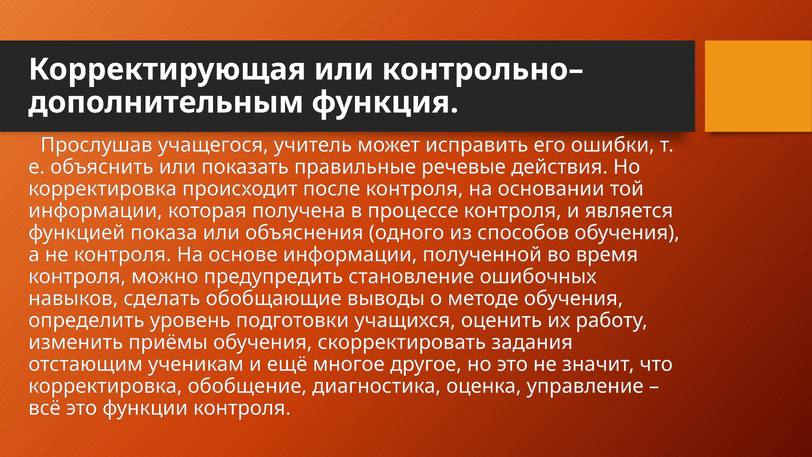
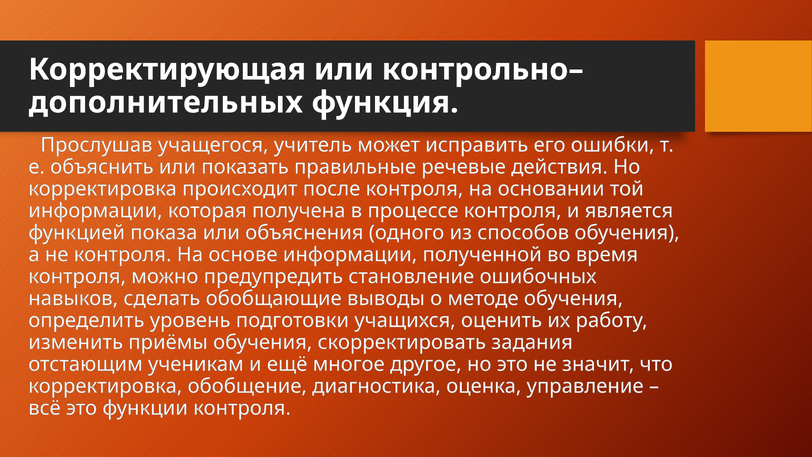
дополнительным: дополнительным -> дополнительных (166, 102)
